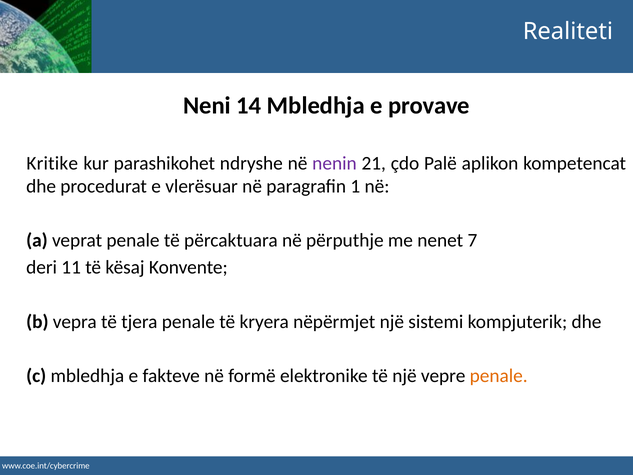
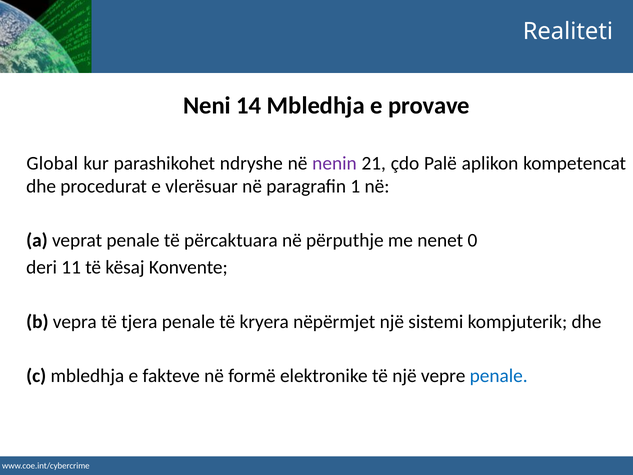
Kritike: Kritike -> Global (52, 163)
7: 7 -> 0 (472, 240)
penale colour: orange -> blue (499, 376)
